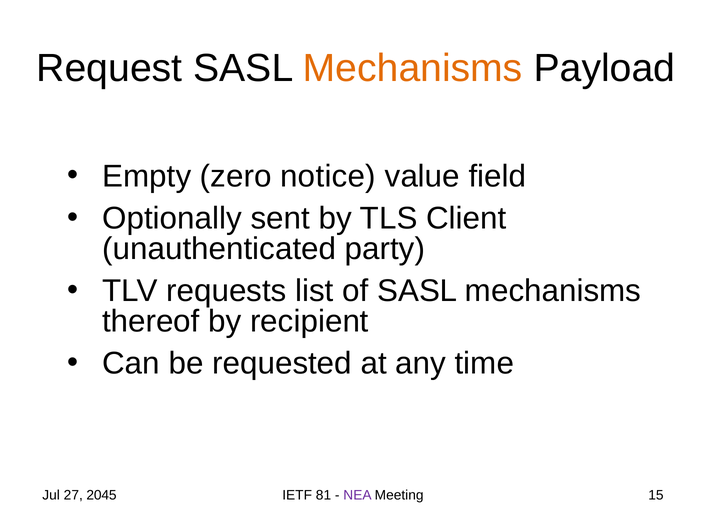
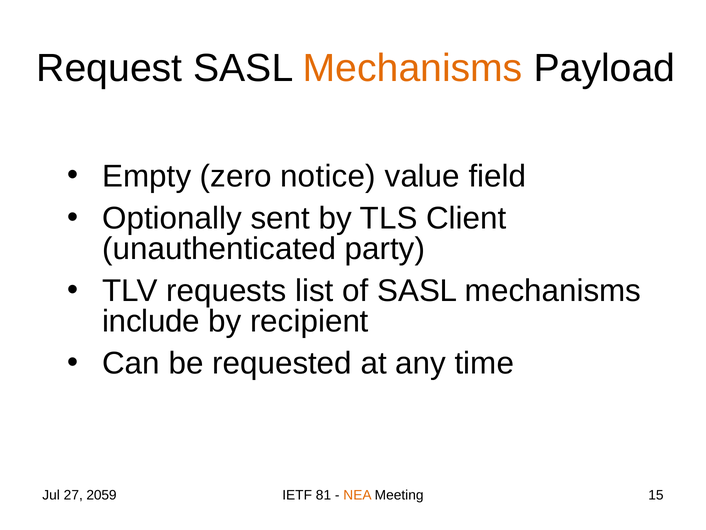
thereof: thereof -> include (151, 321)
2045: 2045 -> 2059 (101, 495)
NEA colour: purple -> orange (357, 495)
